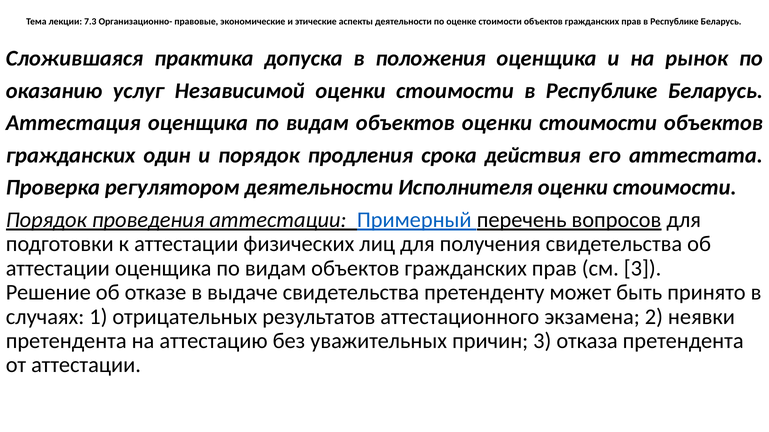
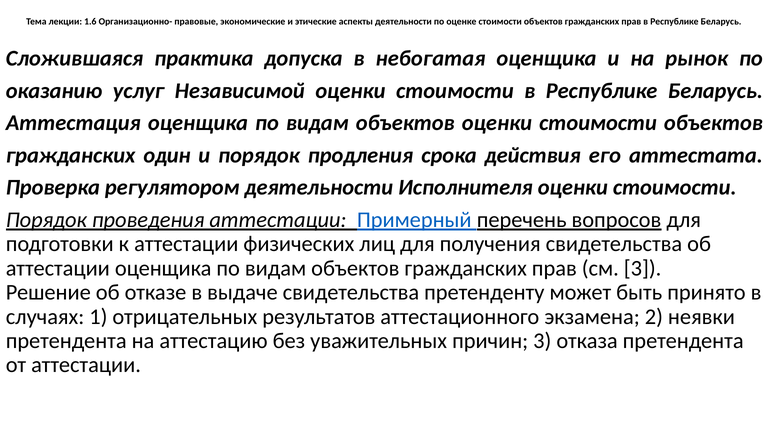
7.3: 7.3 -> 1.6 (90, 21)
положения: положения -> небогатая (430, 59)
